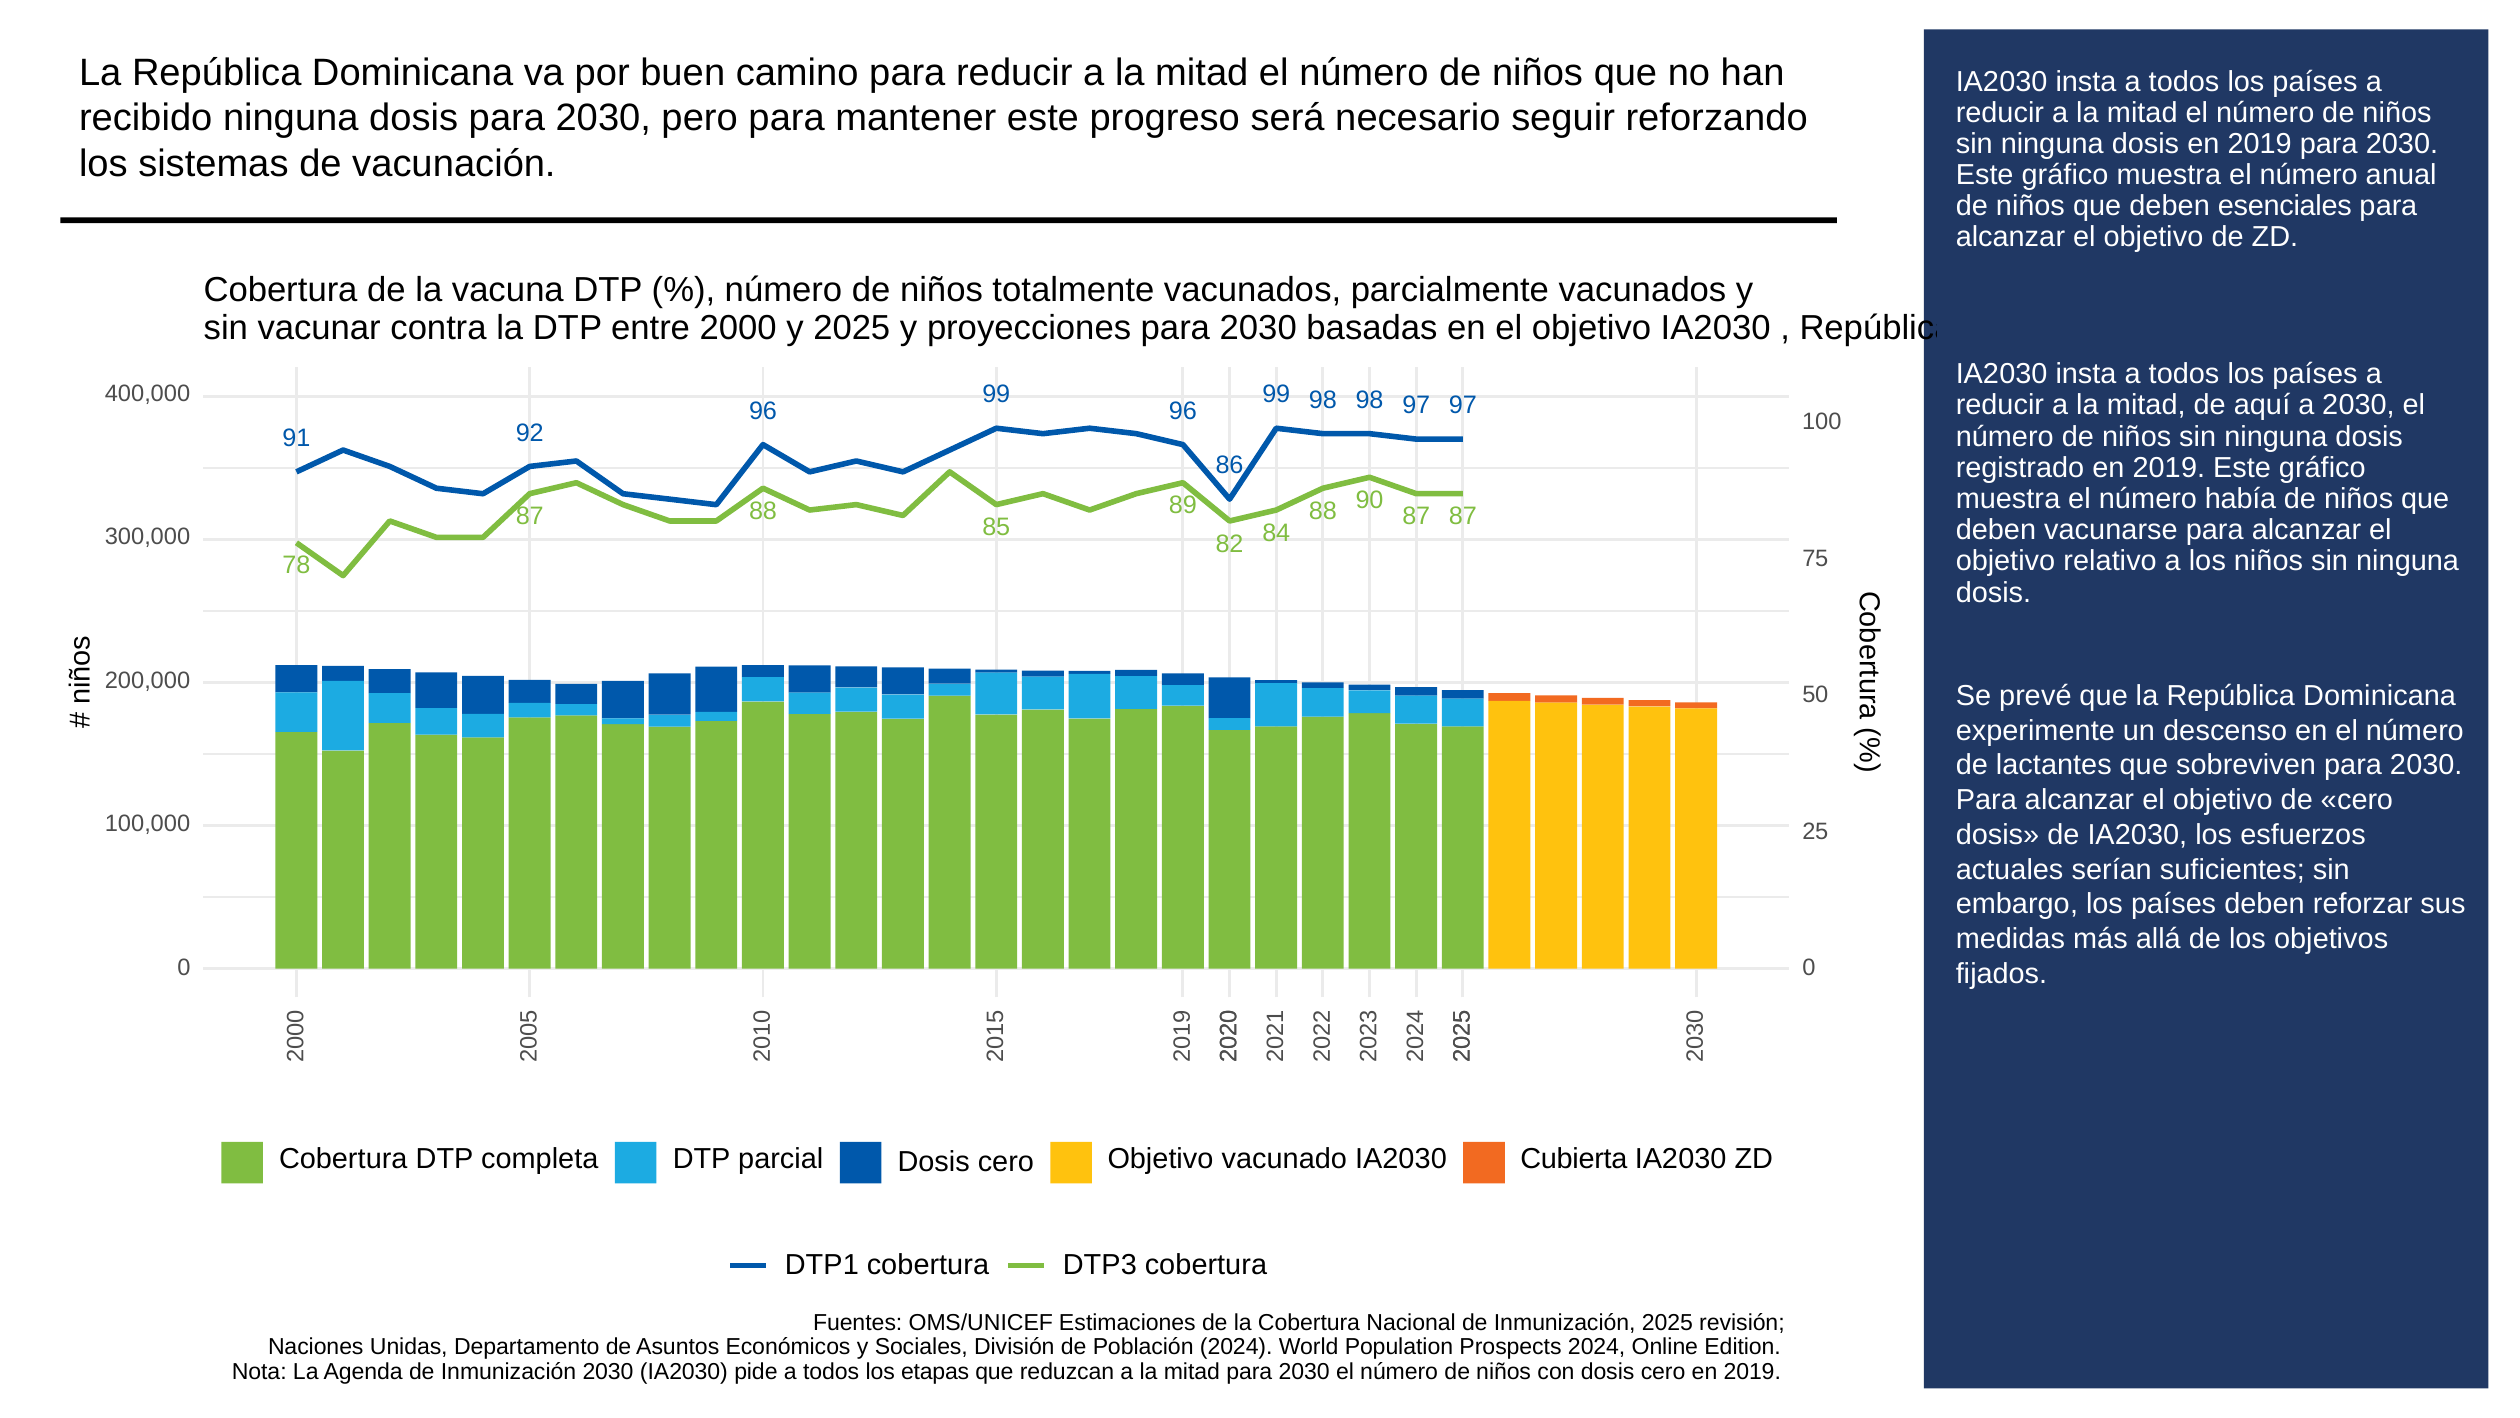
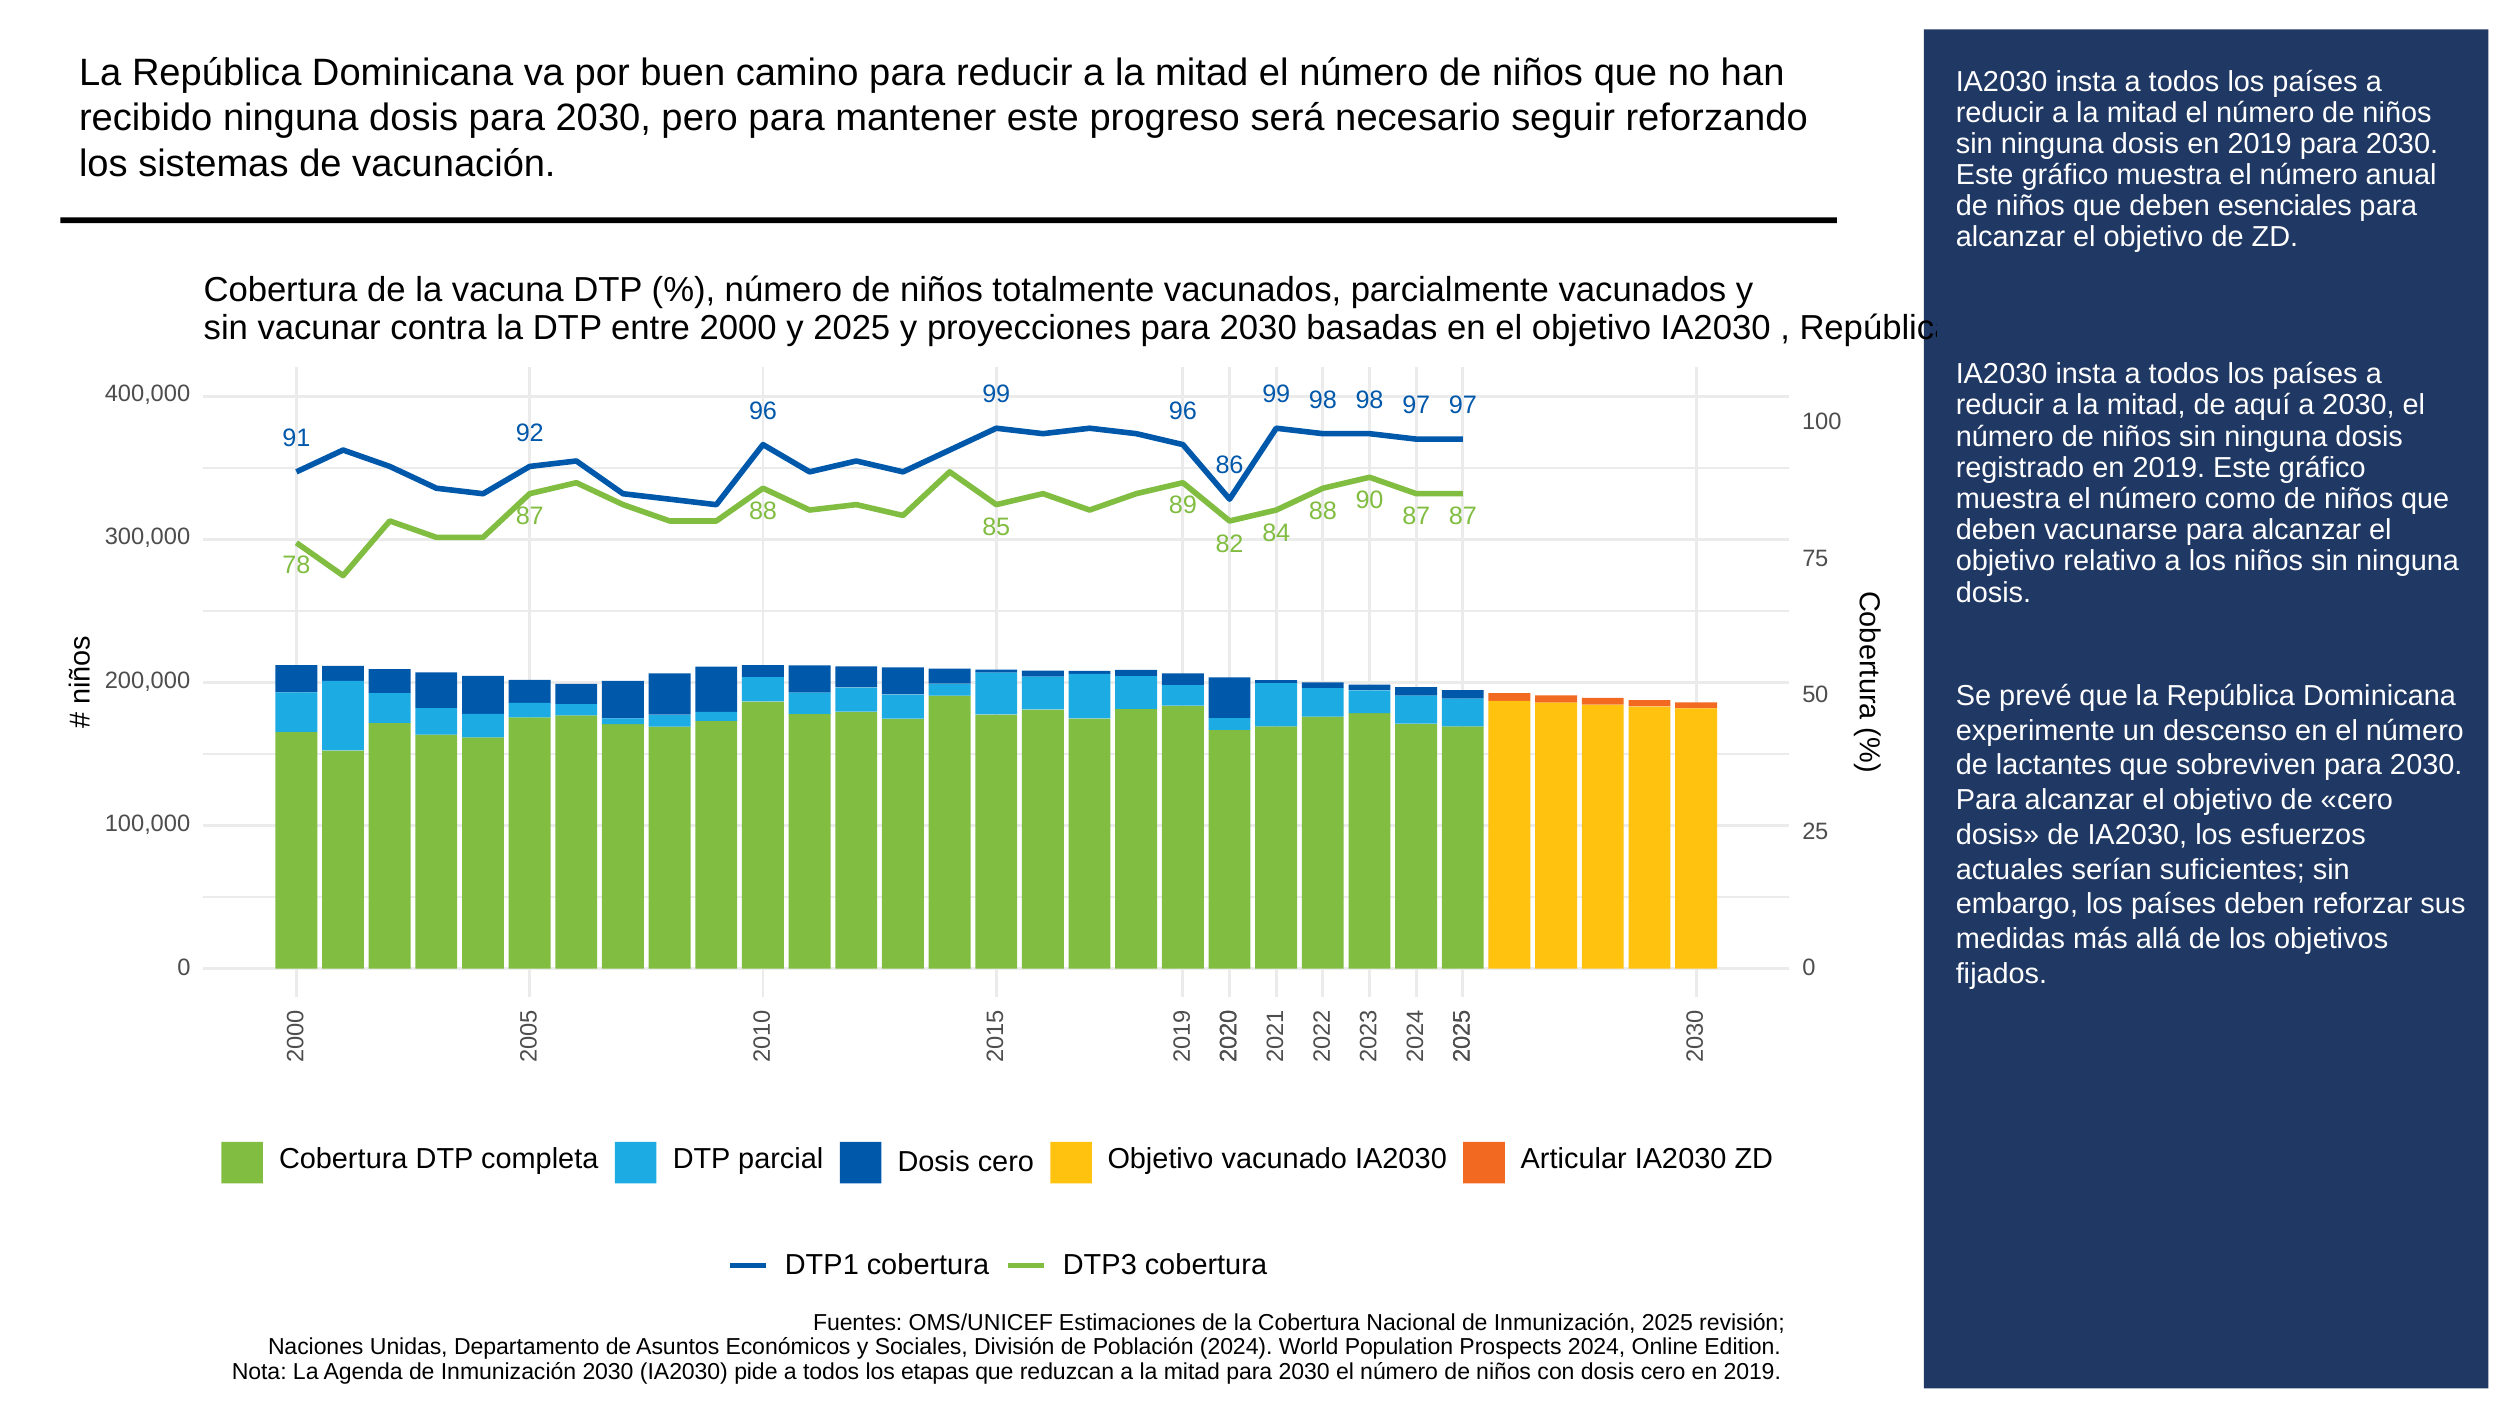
había: había -> como (2240, 499)
Cubierta: Cubierta -> Articular (1574, 1158)
